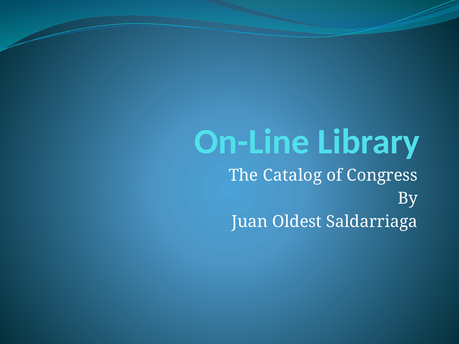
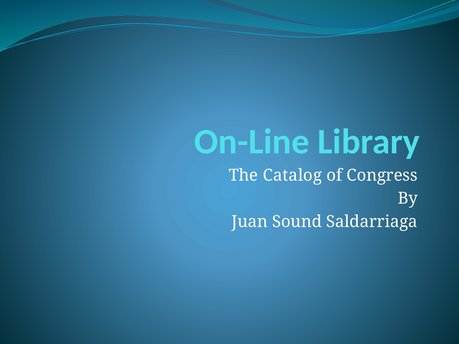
Oldest: Oldest -> Sound (297, 222)
